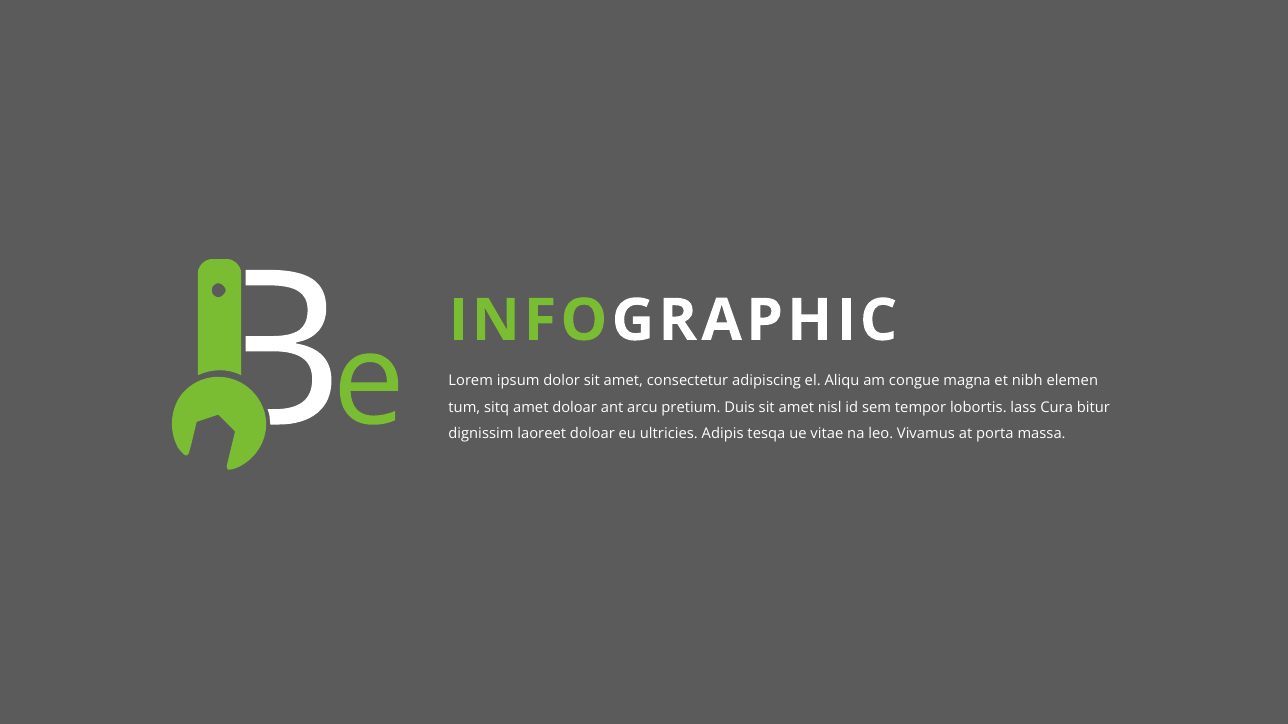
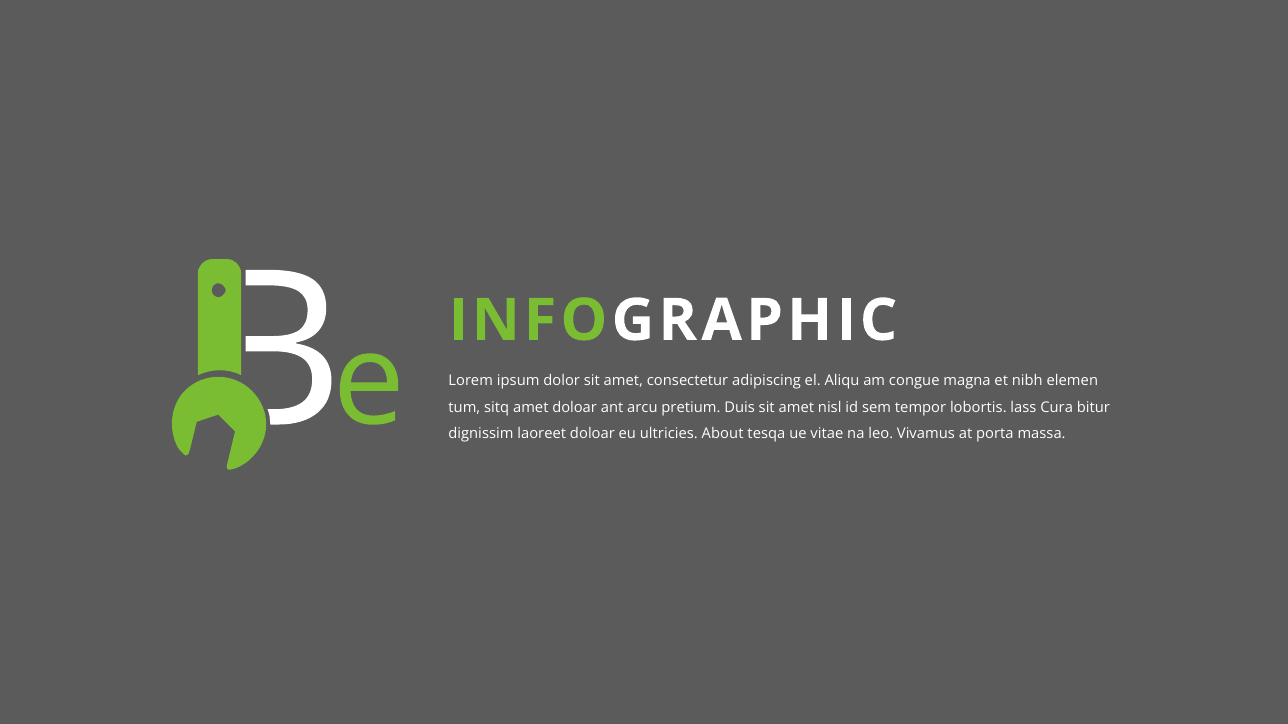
Adipis: Adipis -> About (723, 434)
